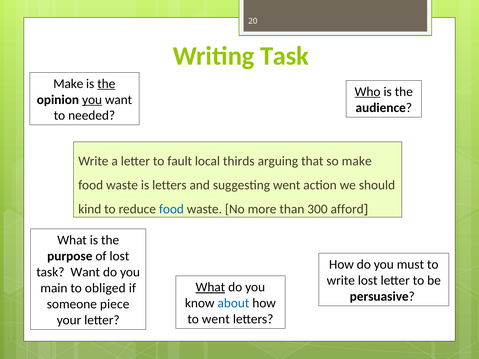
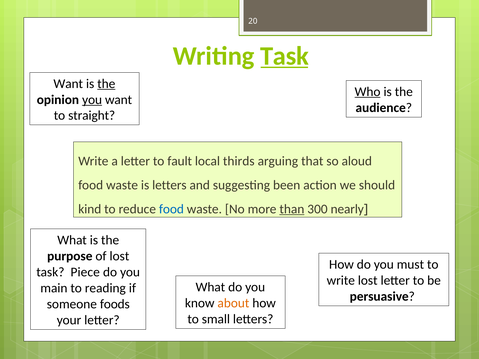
Task underline: none -> present (284, 56)
Make: Make -> Want (68, 84)
needed: needed -> straight (92, 116)
so make: make -> aloud (357, 161)
suggesting went: went -> been (287, 185)
than underline: none -> present (292, 209)
afford: afford -> nearly (347, 209)
task Want: Want -> Piece (85, 272)
What underline: present -> none (210, 287)
obliged: obliged -> reading (105, 288)
about colour: blue -> orange (233, 303)
piece: piece -> foods (115, 304)
to went: went -> small (216, 319)
